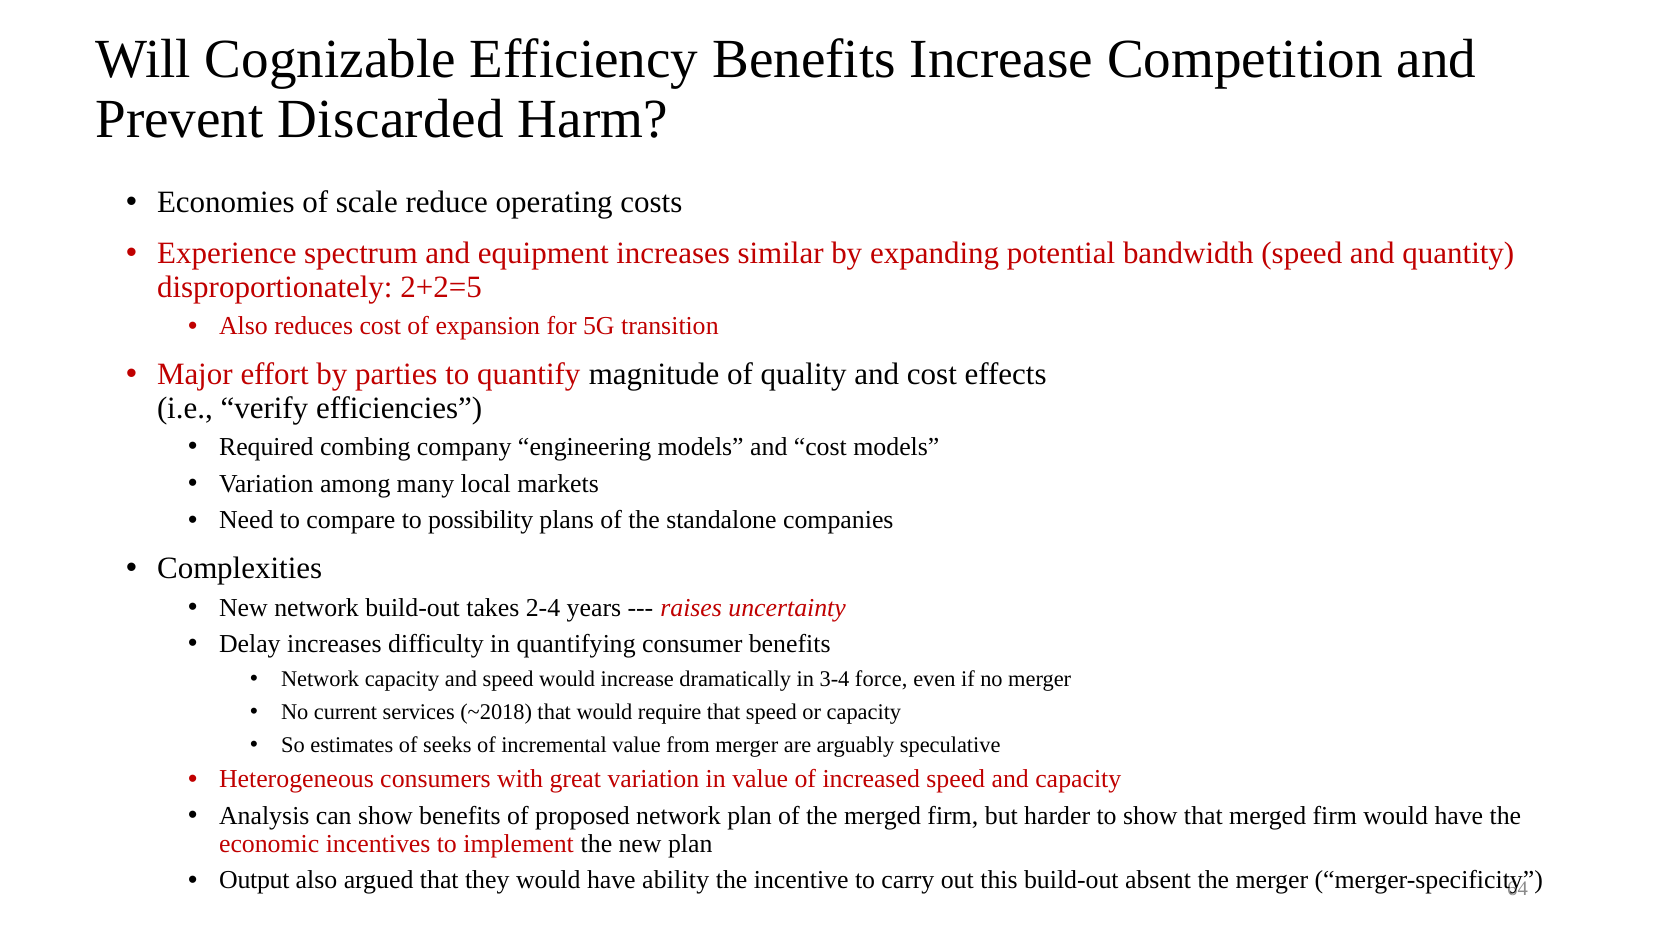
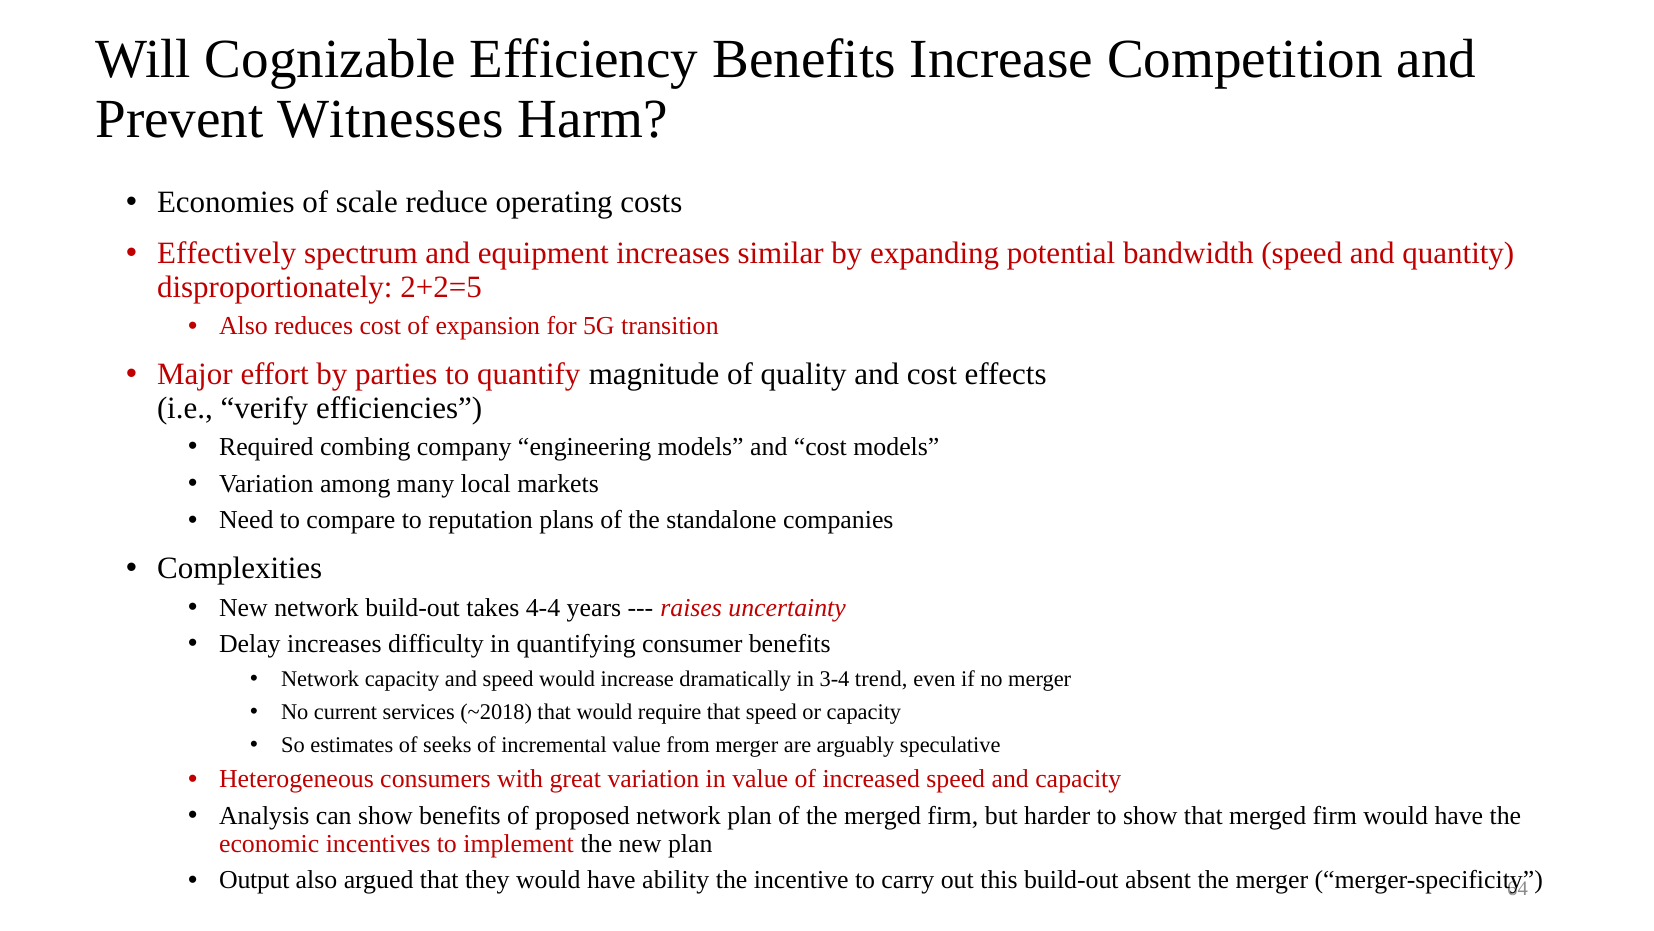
Discarded: Discarded -> Witnesses (391, 119)
Experience: Experience -> Effectively (227, 253)
possibility: possibility -> reputation (481, 520)
2-4: 2-4 -> 4-4 (543, 607)
force: force -> trend (881, 679)
